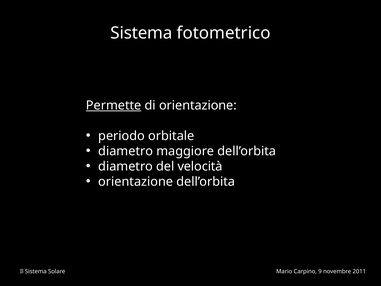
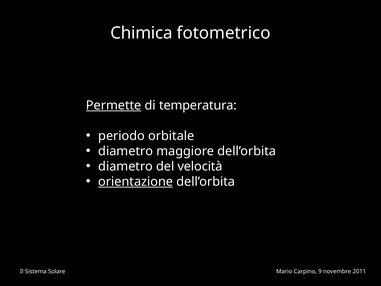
Sistema: Sistema -> Chimica (141, 33)
di orientazione: orientazione -> temperatura (198, 105)
orientazione underline: none -> present (136, 181)
